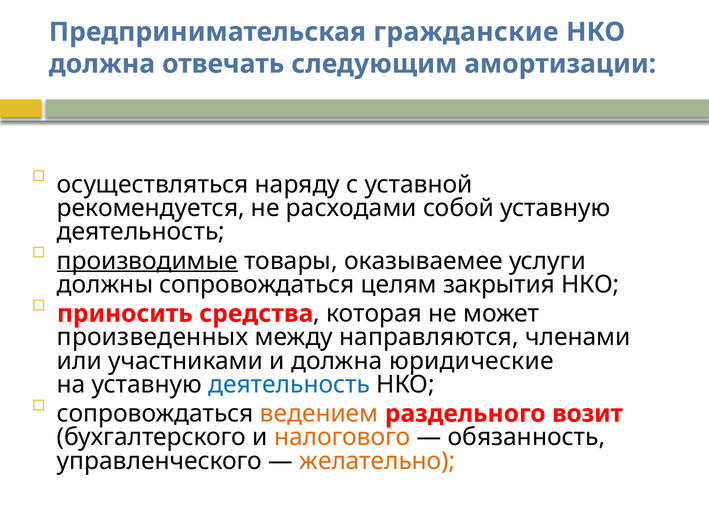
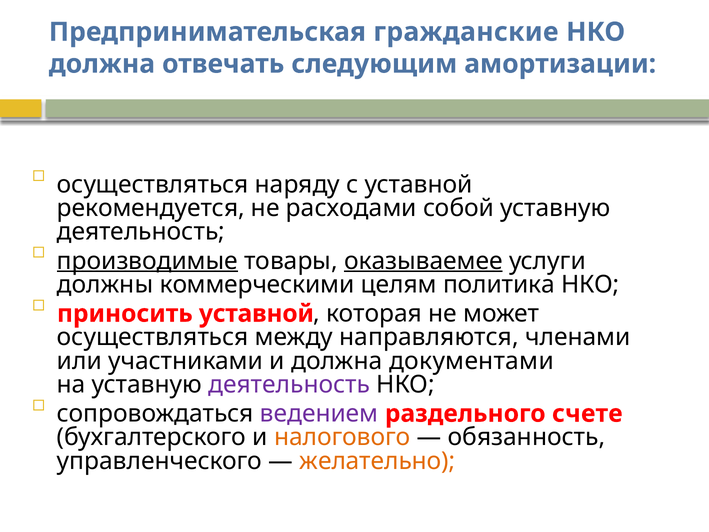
оказываемее underline: none -> present (423, 261)
должны сопровождаться: сопровождаться -> коммерческими (257, 284)
закрытия: закрытия -> политика (499, 284)
приносить средства: средства -> уставной (256, 313)
произведенных: произведенных -> осуществляться (153, 337)
юридические: юридические -> документами (472, 361)
деятельность colour: blue -> purple (289, 384)
ведением colour: orange -> purple (319, 413)
возит: возит -> счете (587, 413)
